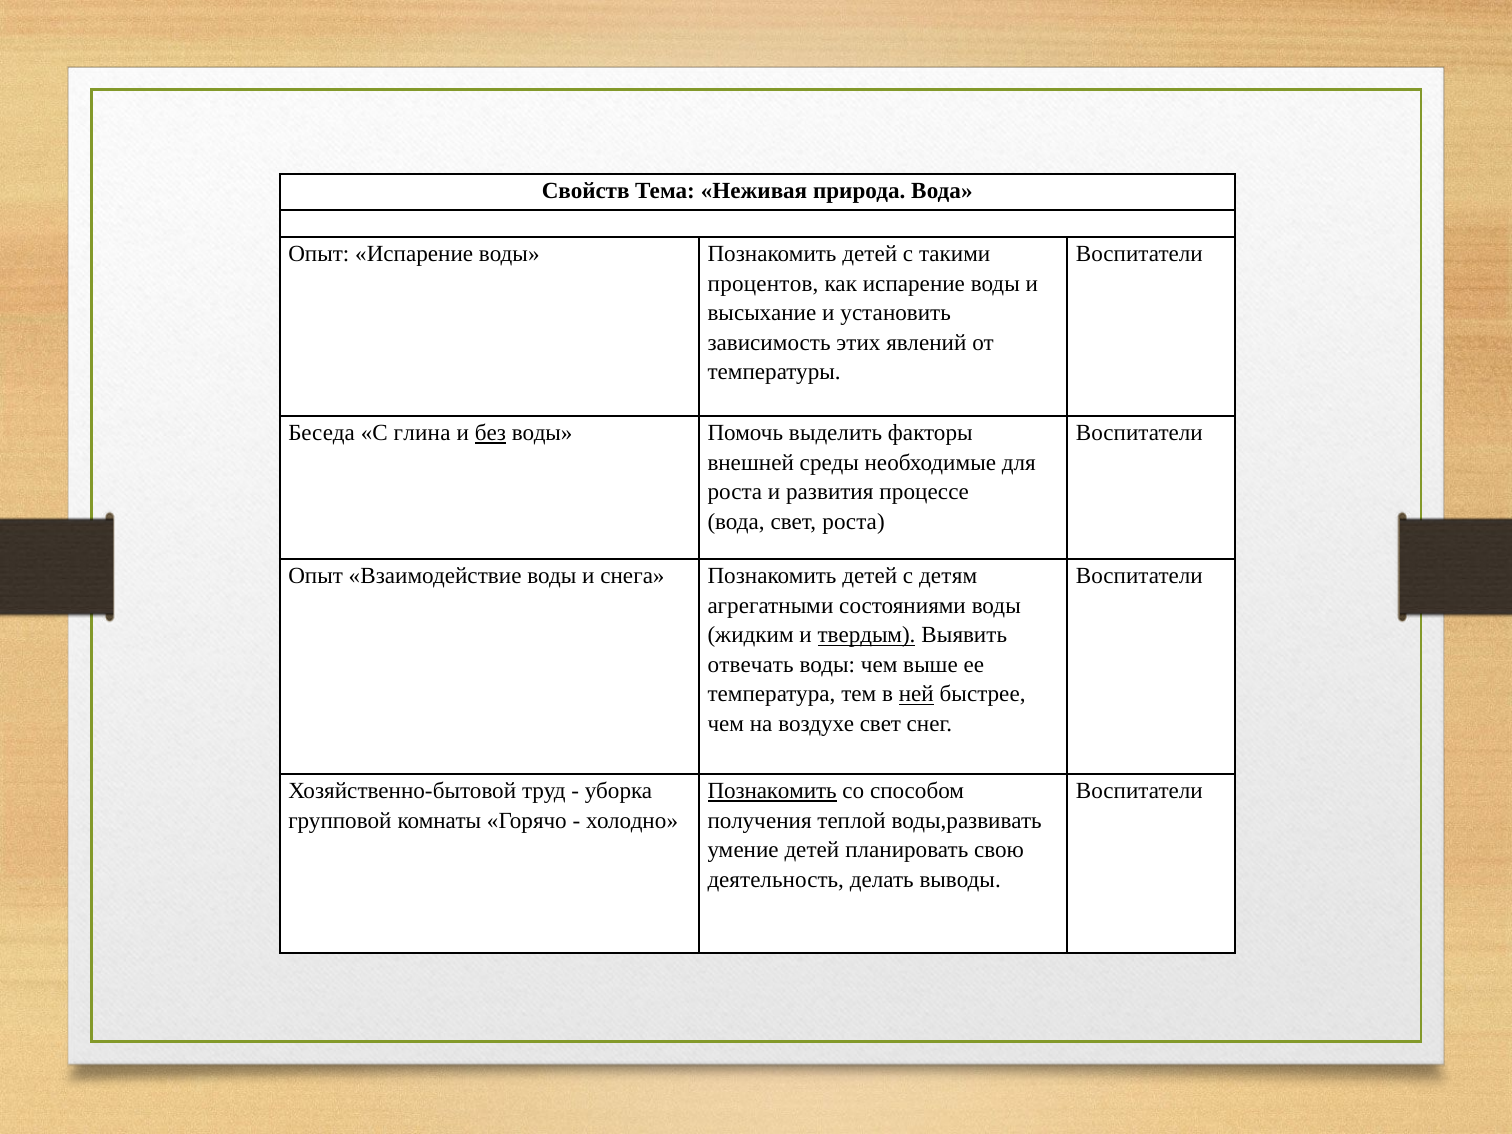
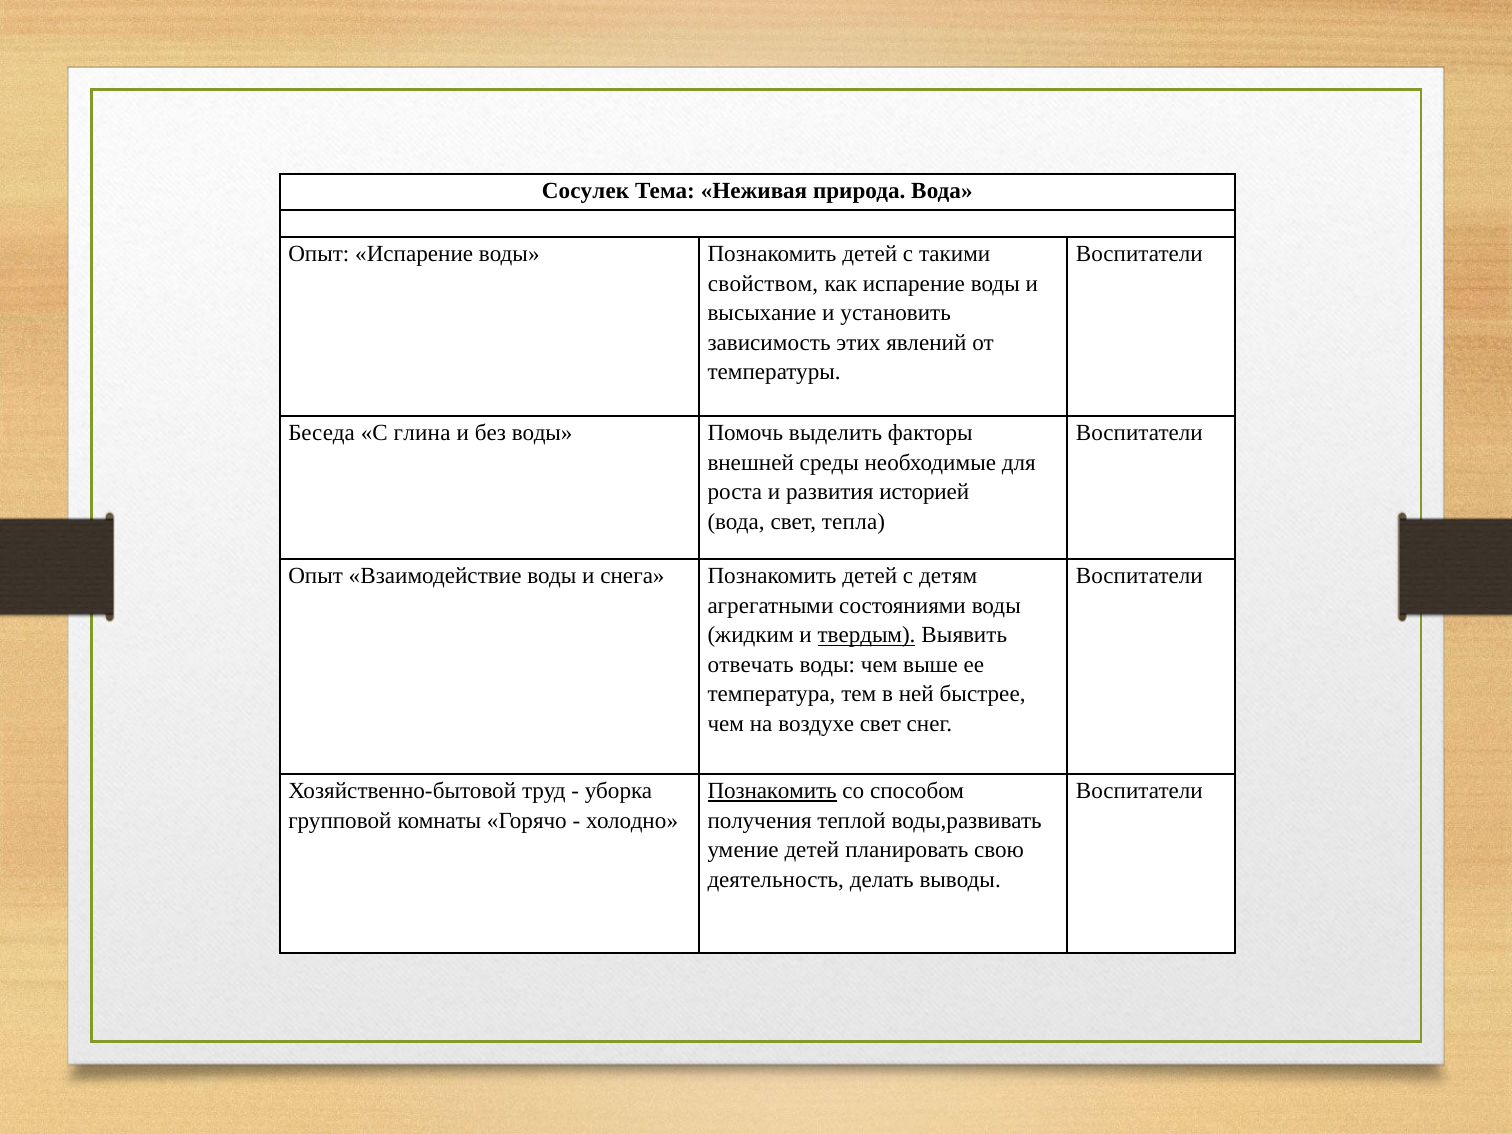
Свойств: Свойств -> Сосулек (586, 191)
процентов: процентов -> свойством (763, 283)
без underline: present -> none (490, 433)
процессе: процессе -> историей (924, 492)
свет роста: роста -> тепла (854, 522)
ней underline: present -> none (916, 694)
